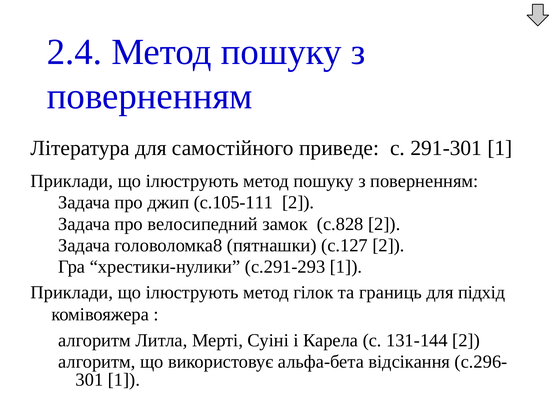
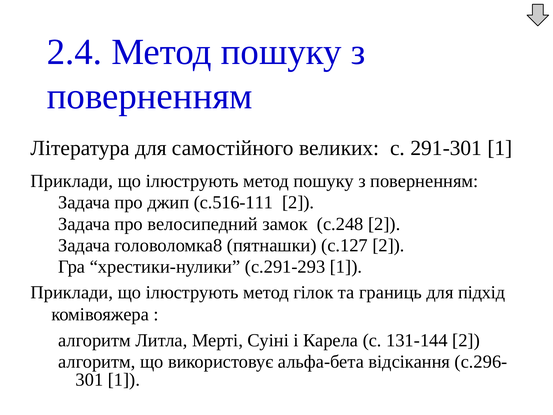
приведе: приведе -> великих (339, 148)
с.105-111: с.105-111 -> с.516-111 (233, 202)
с.828: с.828 -> с.248 (340, 224)
